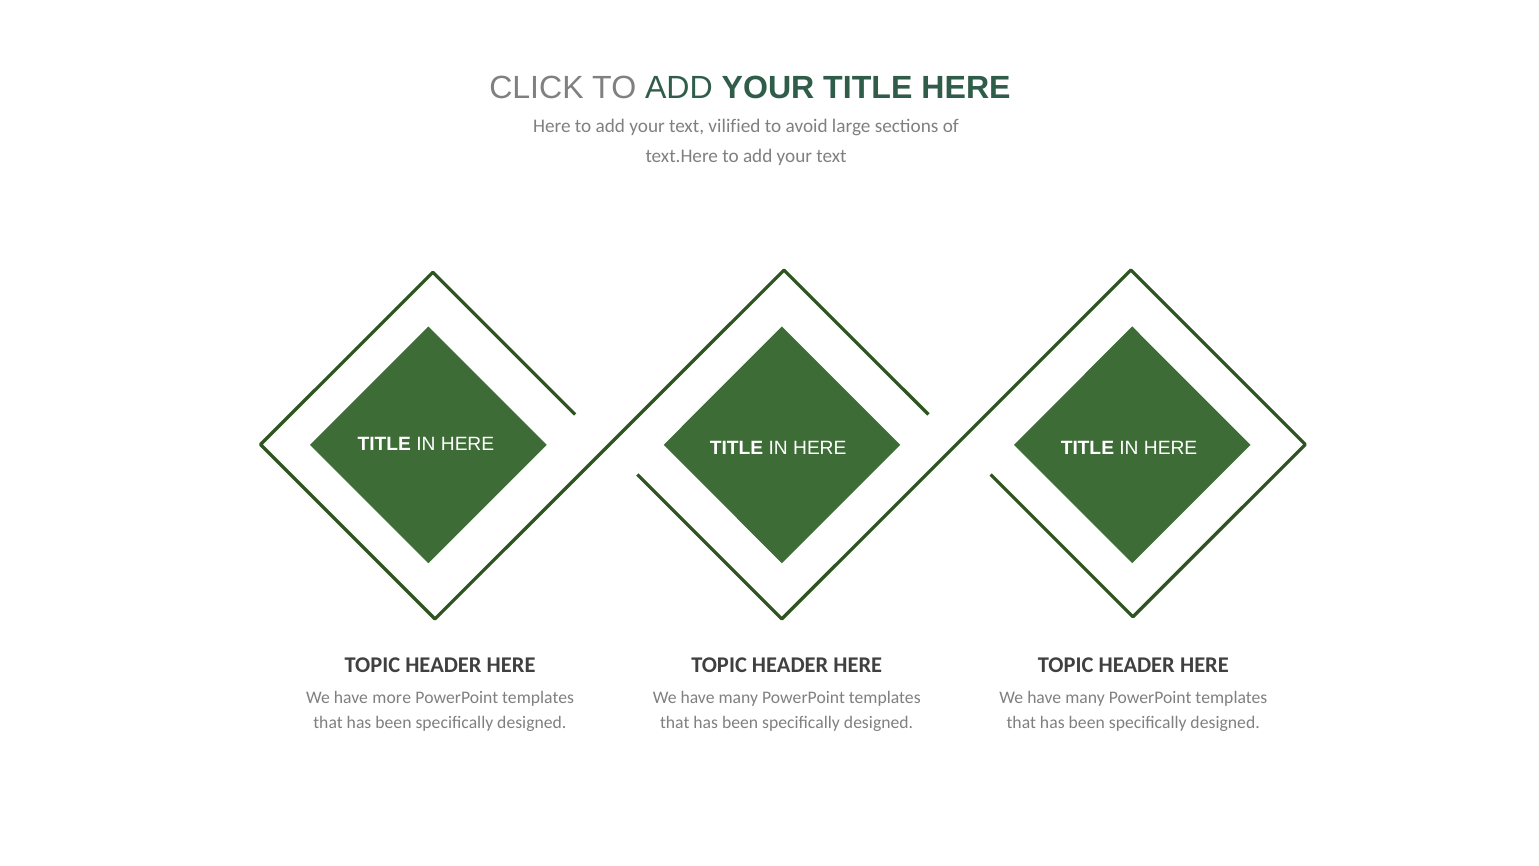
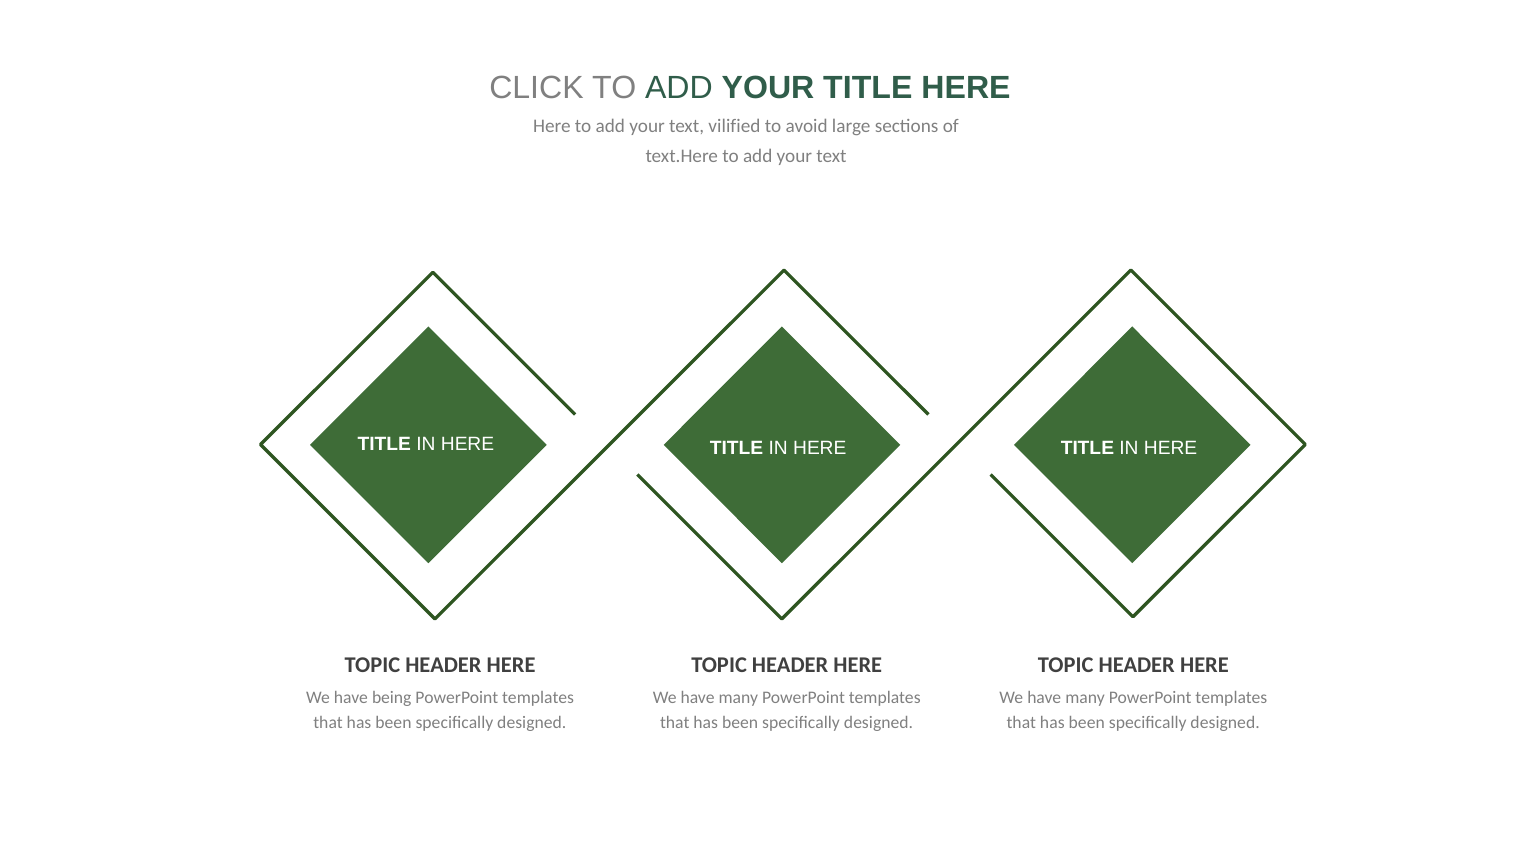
more: more -> being (392, 697)
